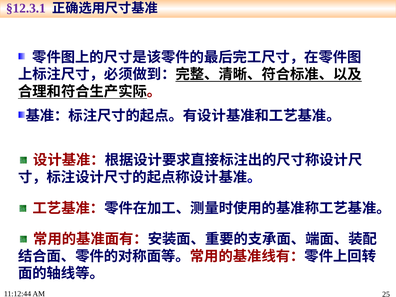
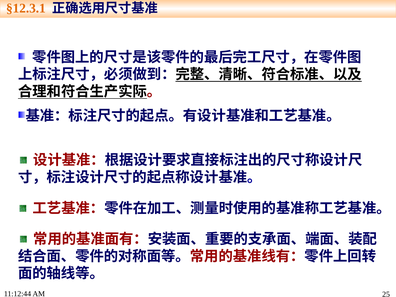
§12.3.1 colour: purple -> orange (26, 8)
